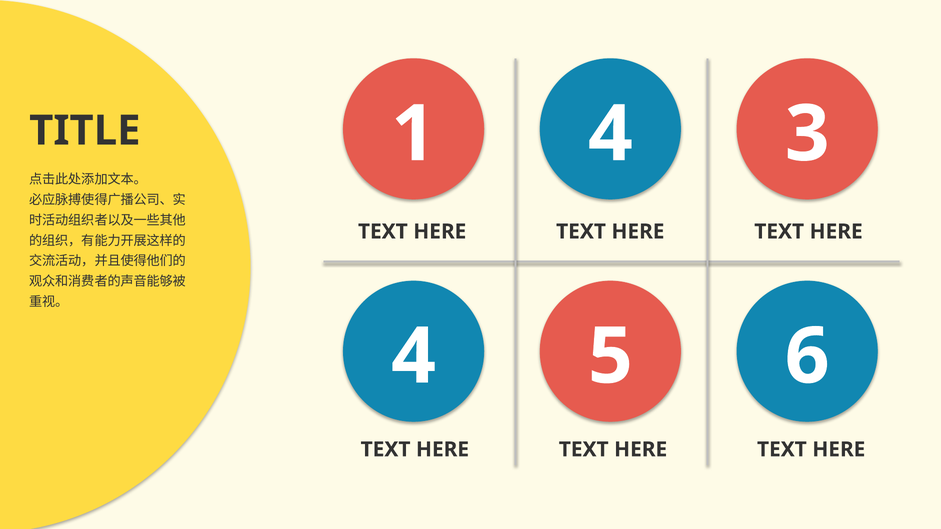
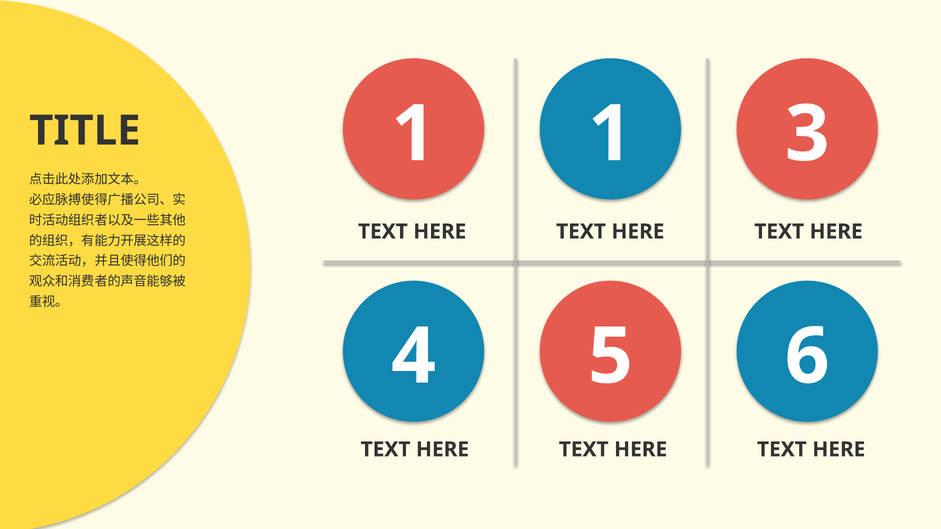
1 4: 4 -> 1 (610, 134)
